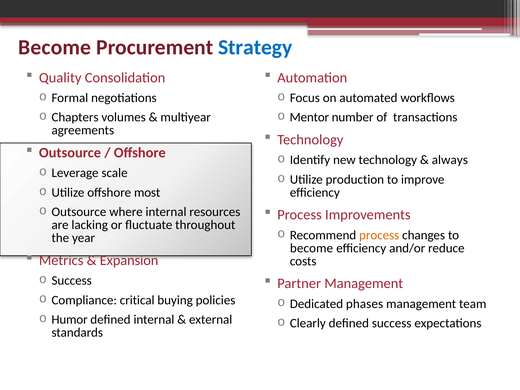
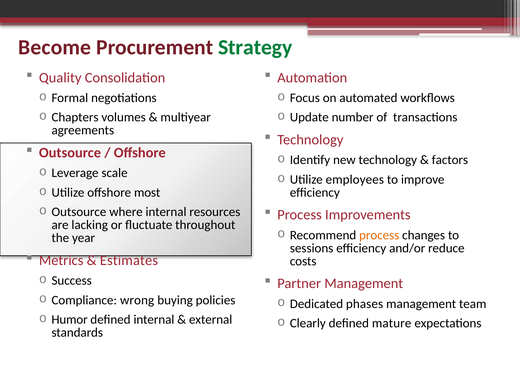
Strategy colour: blue -> green (255, 47)
Mentor: Mentor -> Update (309, 117)
always: always -> factors (450, 160)
production: production -> employees (355, 179)
become: become -> sessions (312, 248)
Expansion: Expansion -> Estimates (129, 260)
critical: critical -> wrong (137, 300)
defined success: success -> mature (392, 323)
